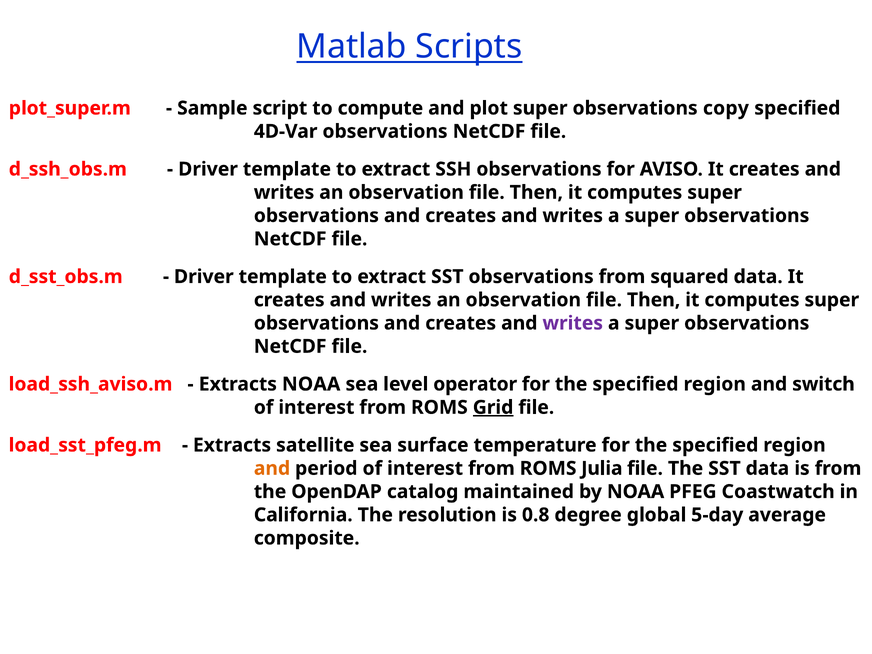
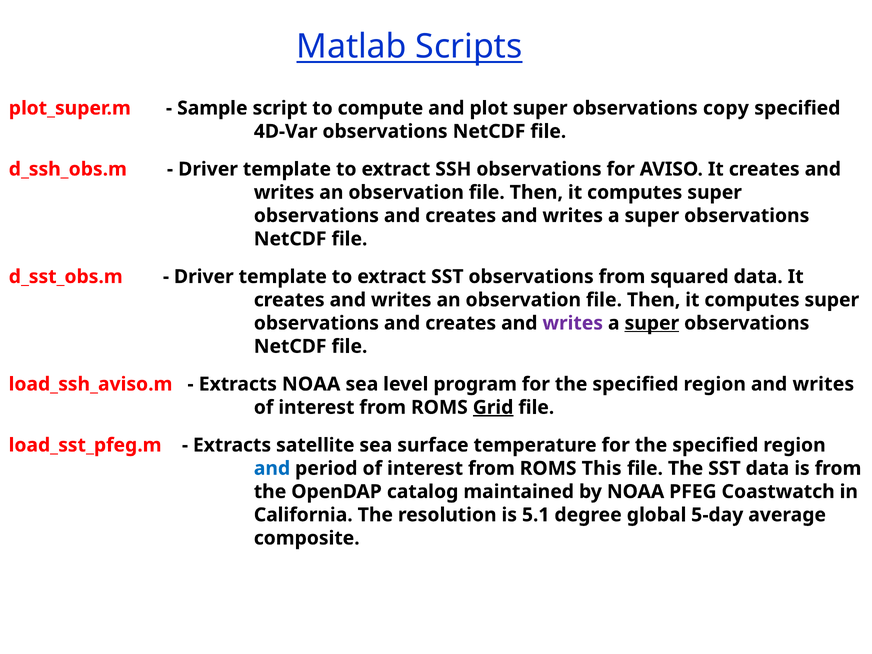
super underline: none -> present (652, 323)
operator: operator -> program (475, 384)
region and switch: switch -> writes (823, 384)
and colour: orange -> blue (272, 468)
Julia: Julia -> This (602, 468)
0.8: 0.8 -> 5.1 (536, 515)
